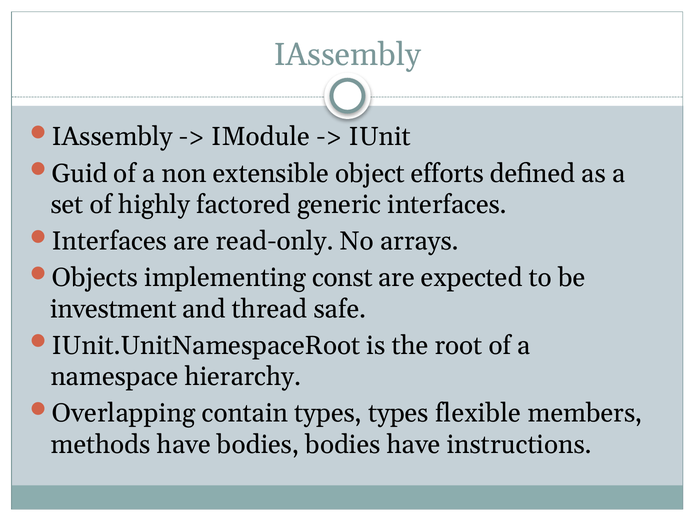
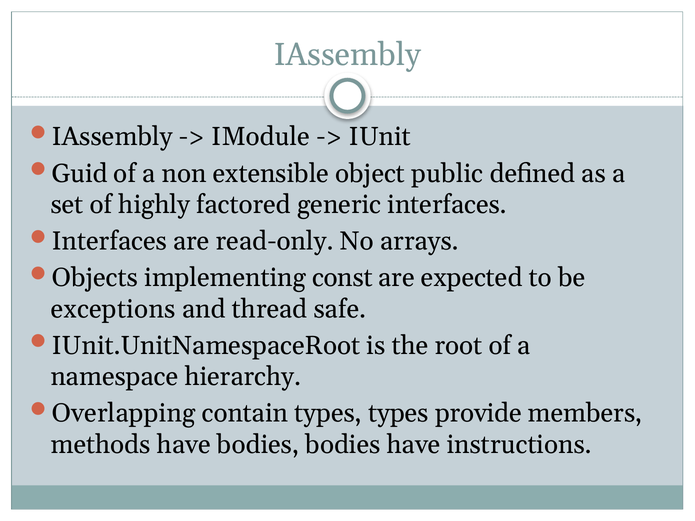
efforts: efforts -> public (447, 173)
investment: investment -> exceptions (113, 309)
flexible: flexible -> provide (478, 414)
